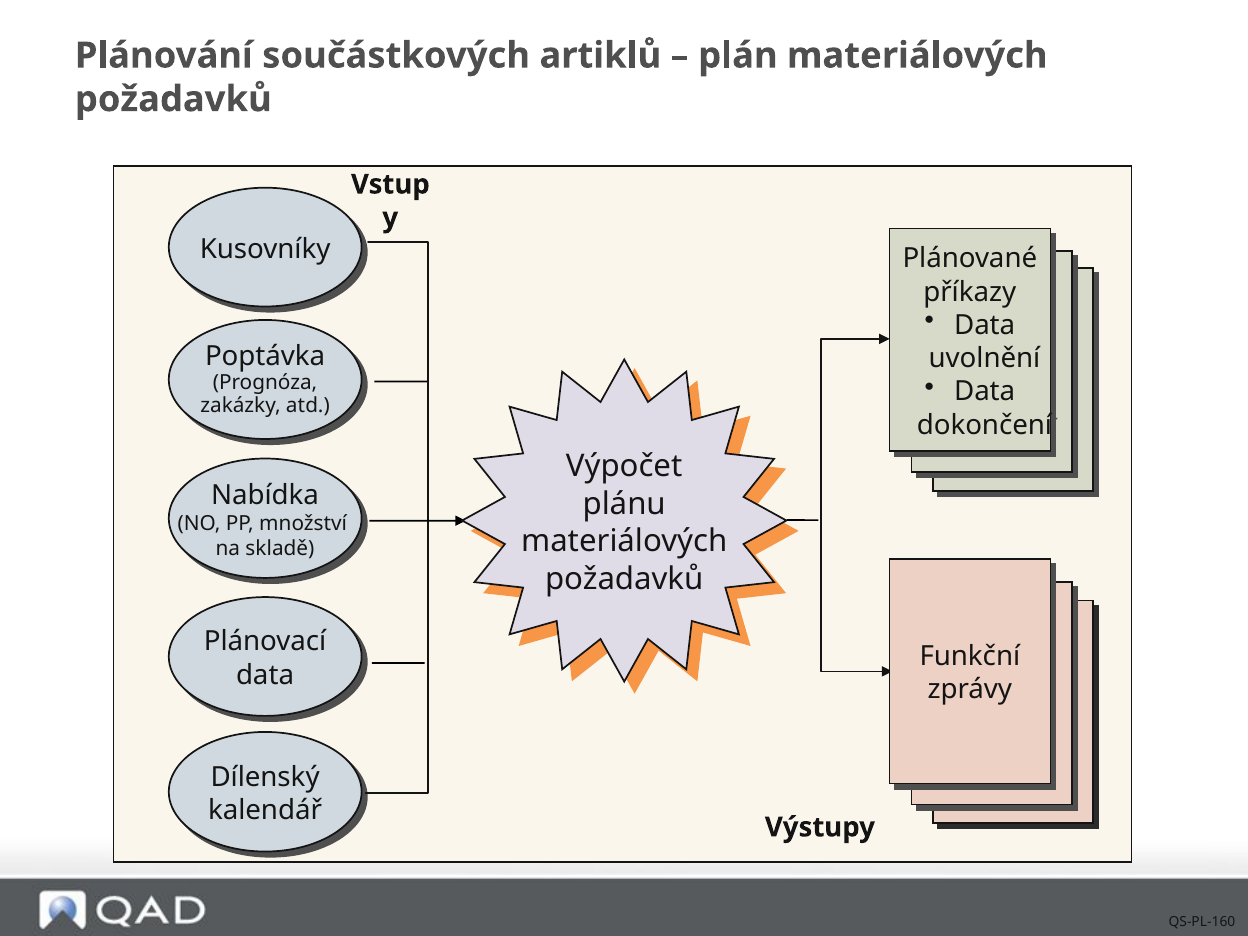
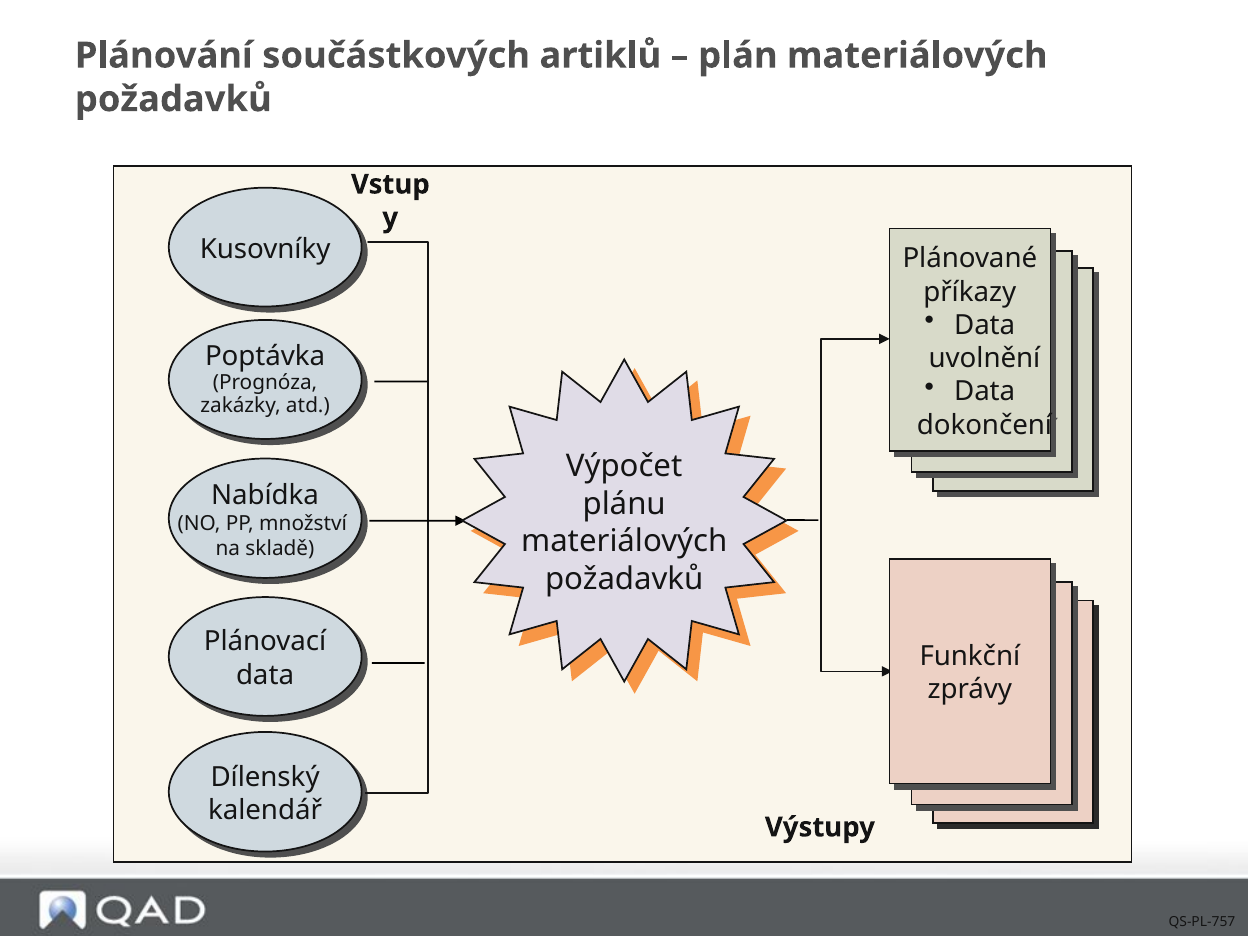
QS-PL-160: QS-PL-160 -> QS-PL-757 (1202, 922)
